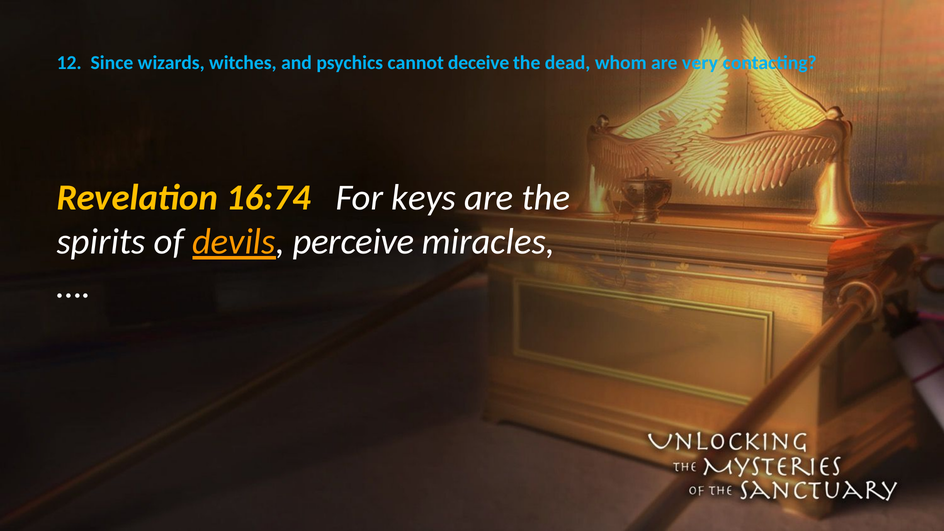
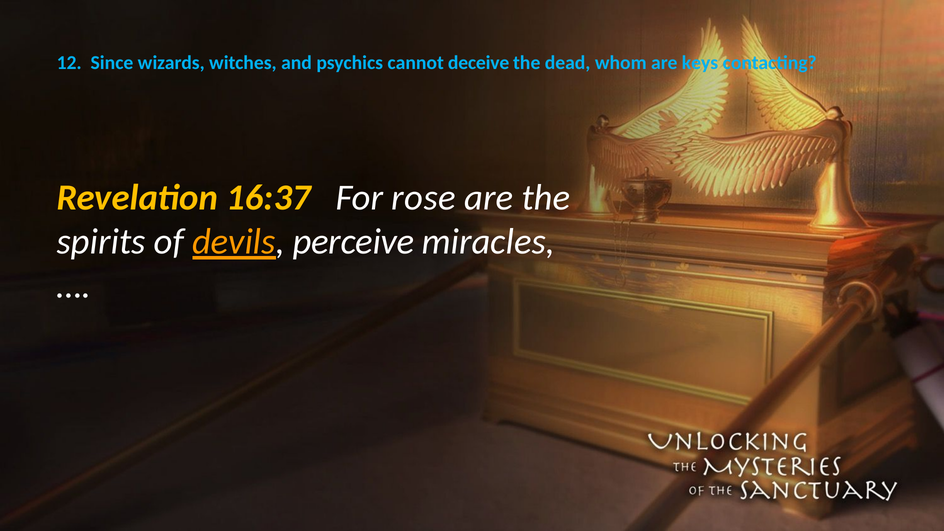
very: very -> keys (700, 63)
16:74: 16:74 -> 16:37 (269, 198)
keys: keys -> rose (424, 198)
